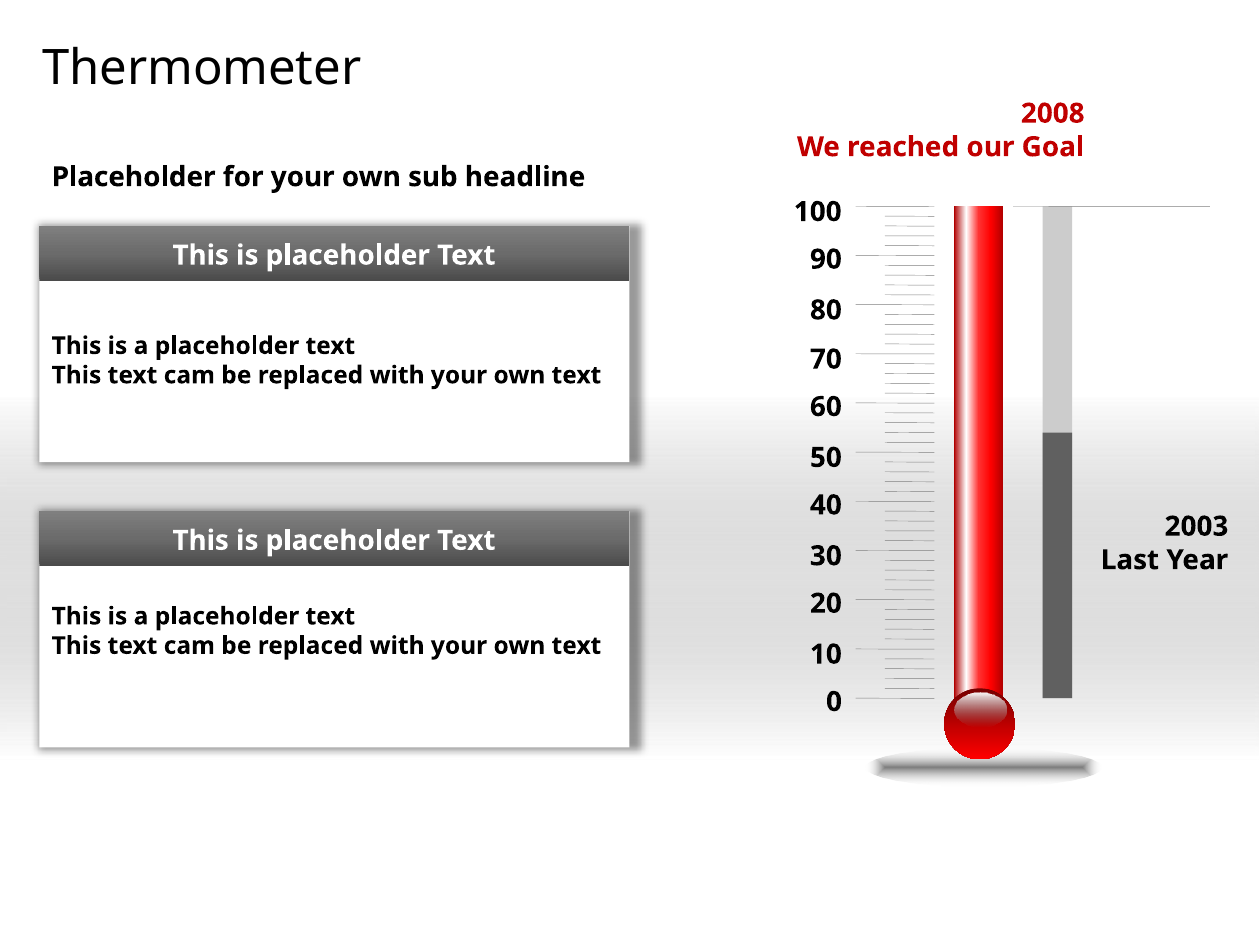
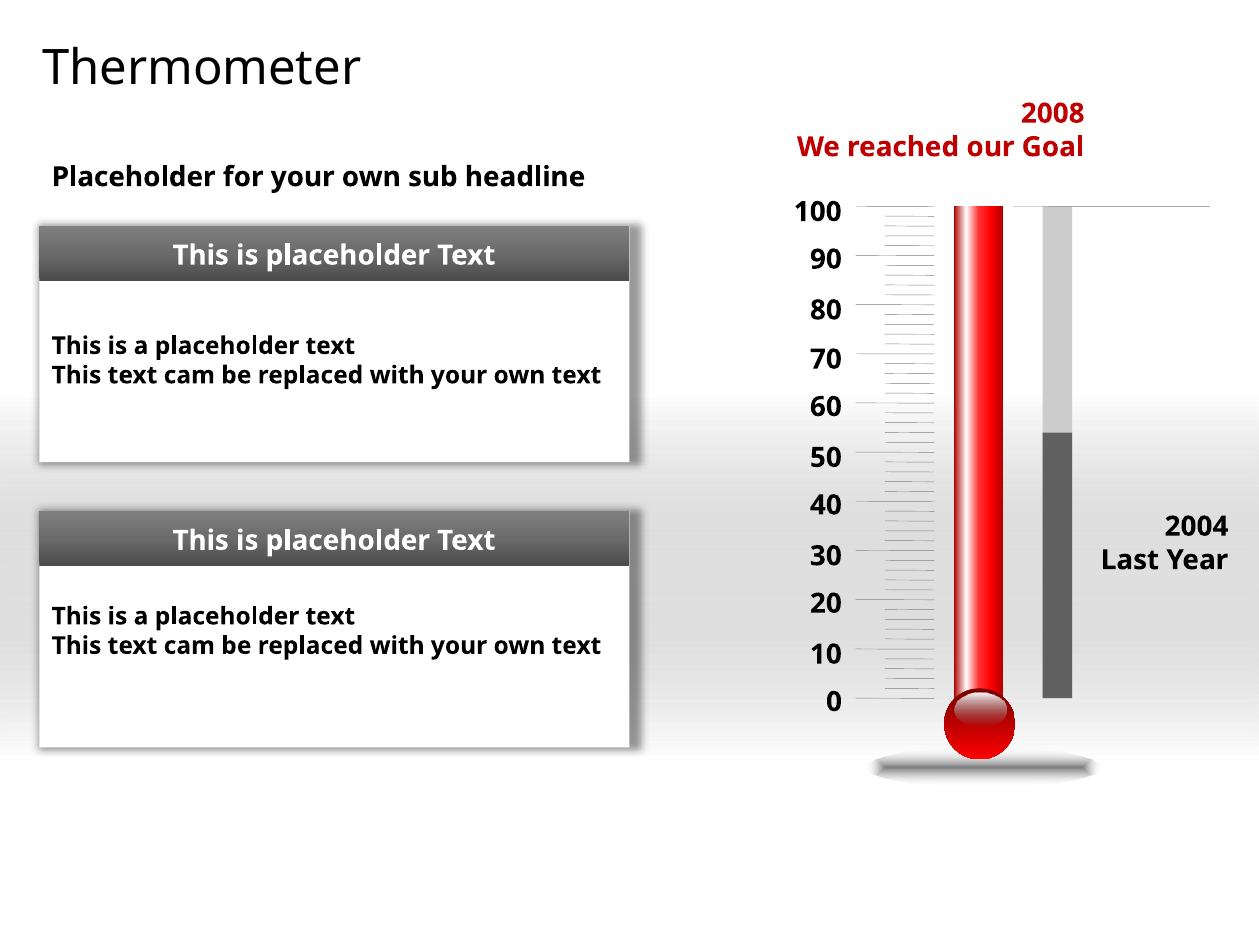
2003: 2003 -> 2004 (1197, 527)
